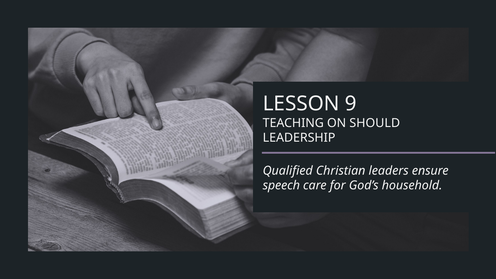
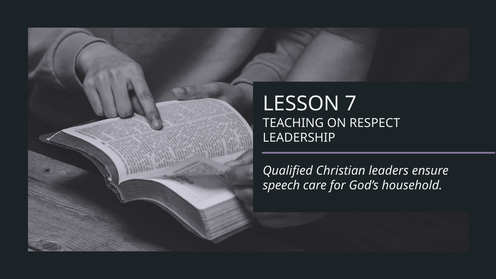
9: 9 -> 7 (351, 104)
SHOULD: SHOULD -> RESPECT (375, 123)
